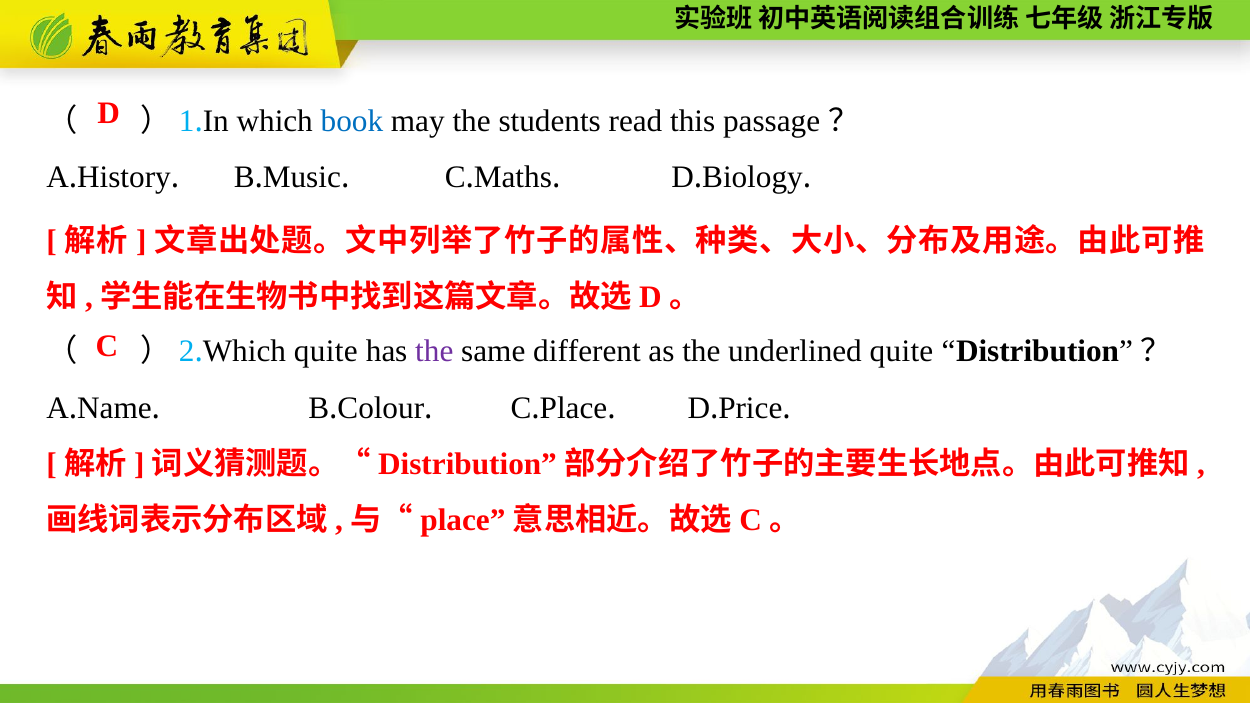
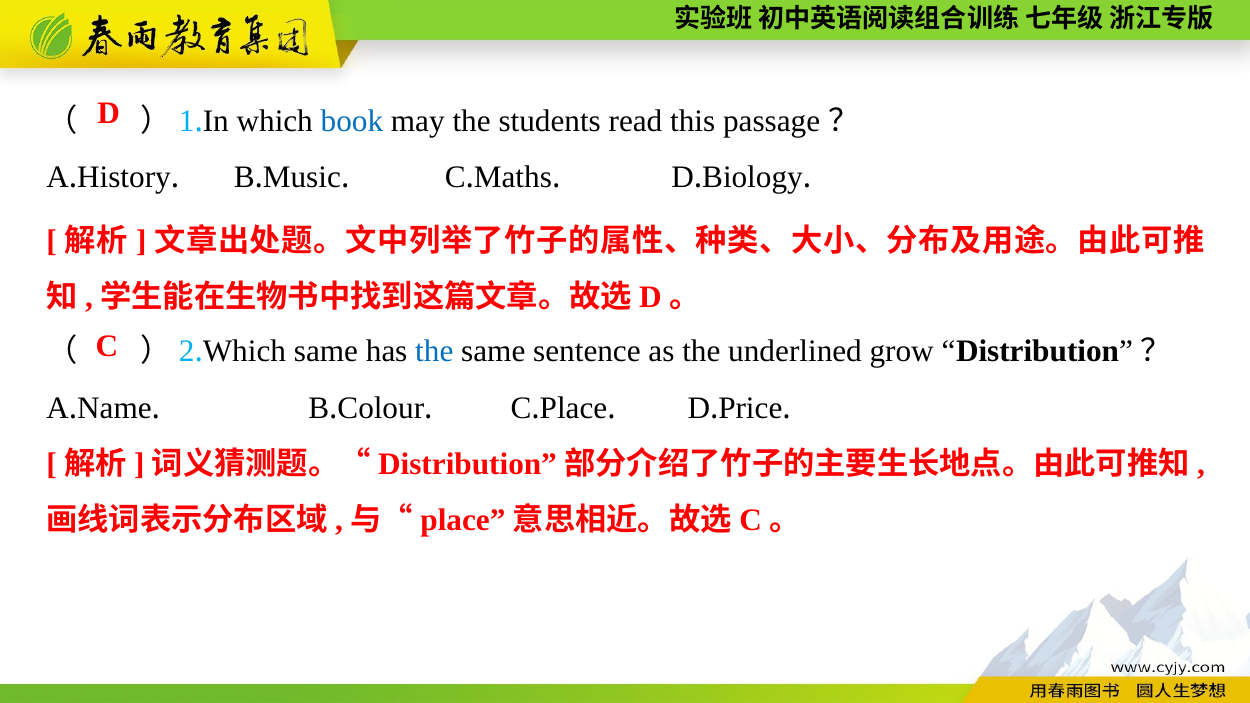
Which quite: quite -> same (326, 352)
the colour: purple -> blue (434, 352)
different: different -> sentence (587, 352)
underlined quite: quite -> grow (902, 352)
